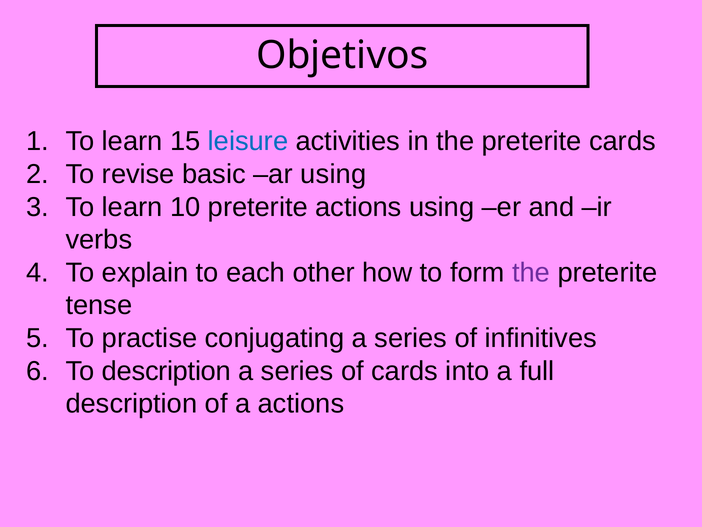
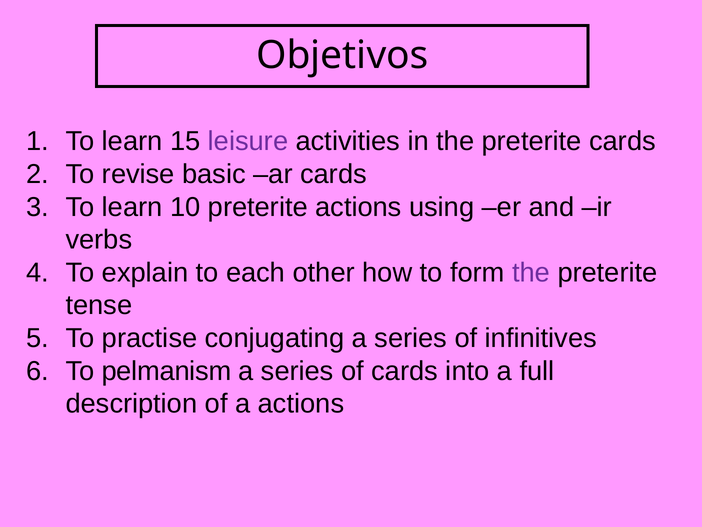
leisure colour: blue -> purple (248, 141)
ar using: using -> cards (334, 174)
To description: description -> pelmanism (166, 371)
